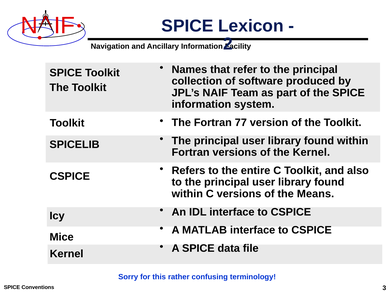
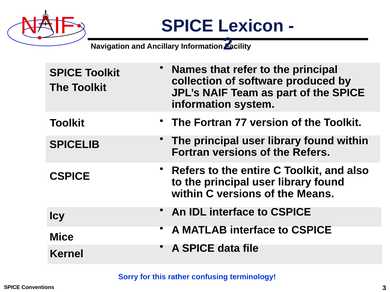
the Kernel: Kernel -> Refers (311, 153)
